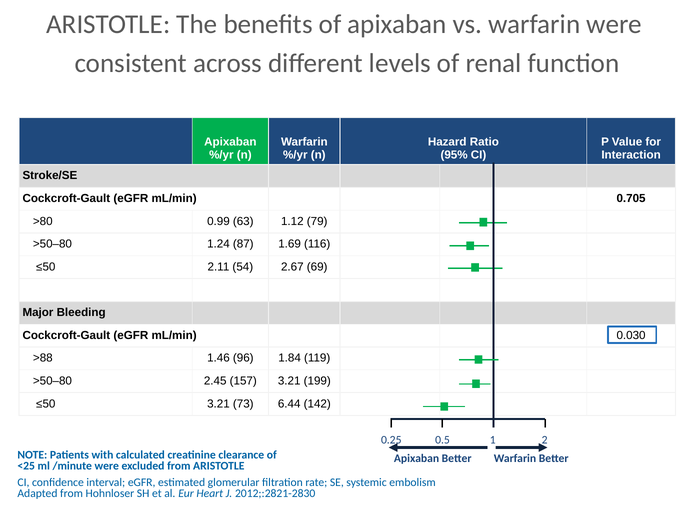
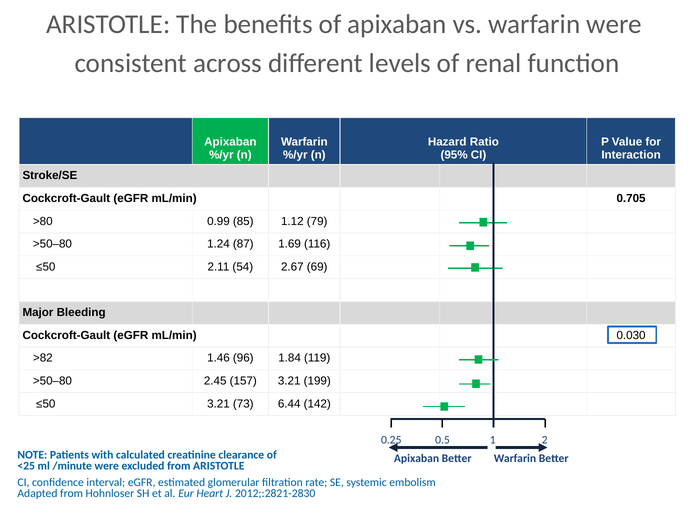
63: 63 -> 85 (243, 221)
>88: >88 -> >82 (43, 358)
